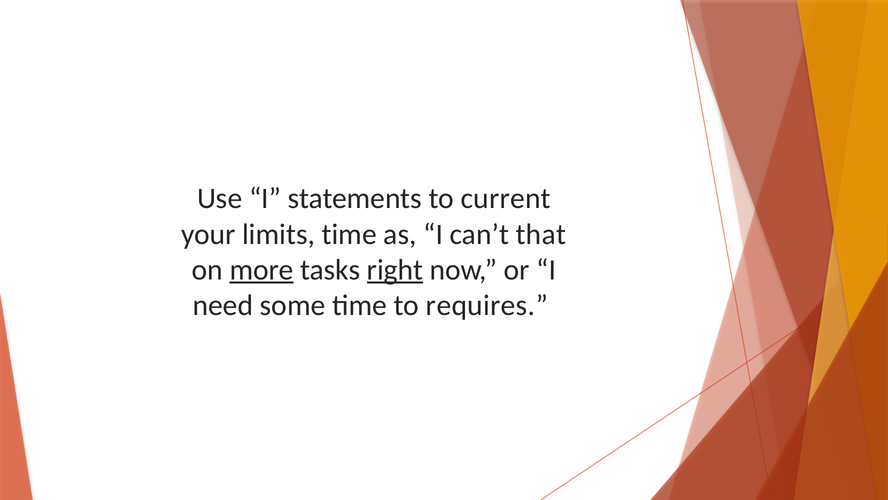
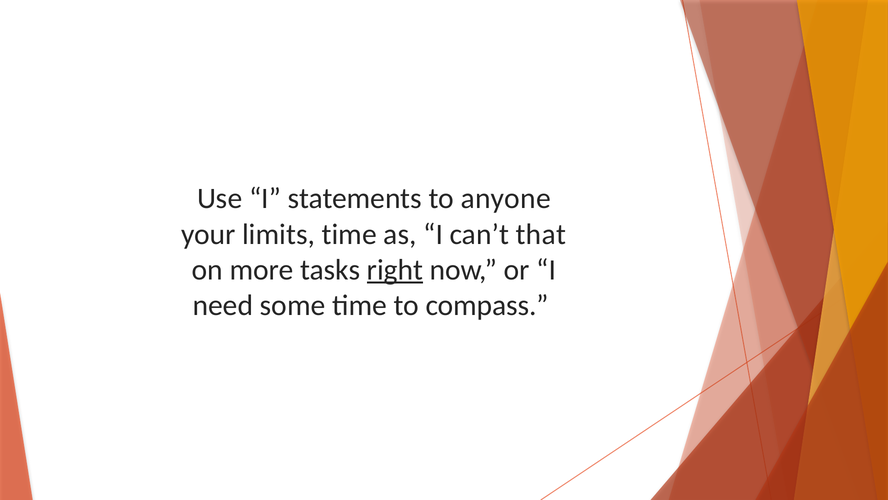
current: current -> anyone (506, 199)
more underline: present -> none (262, 270)
requires: requires -> compass (487, 305)
